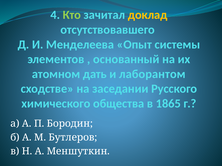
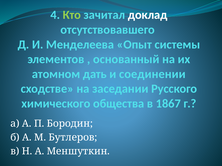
доклад colour: yellow -> white (148, 15)
лаборантом: лаборантом -> соединении (152, 74)
1865: 1865 -> 1867 (168, 104)
